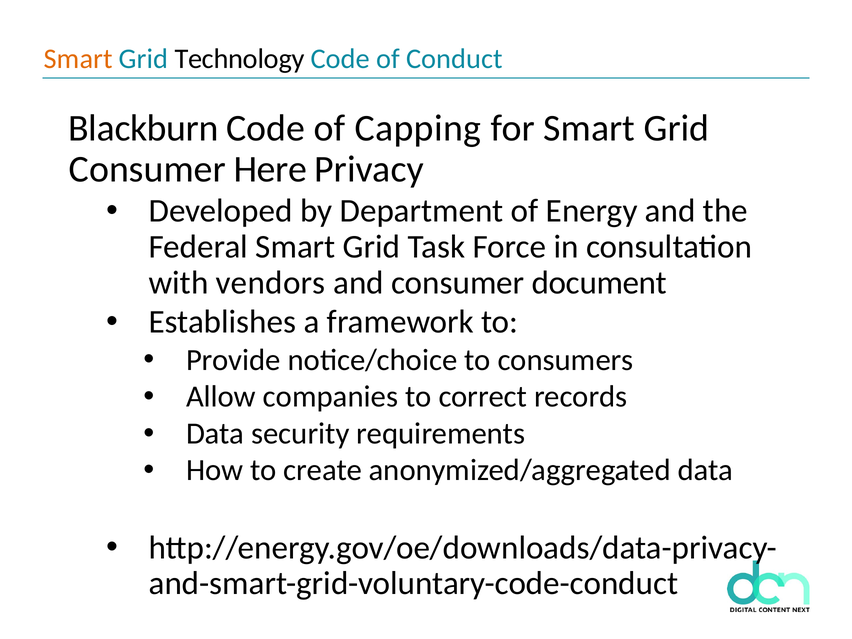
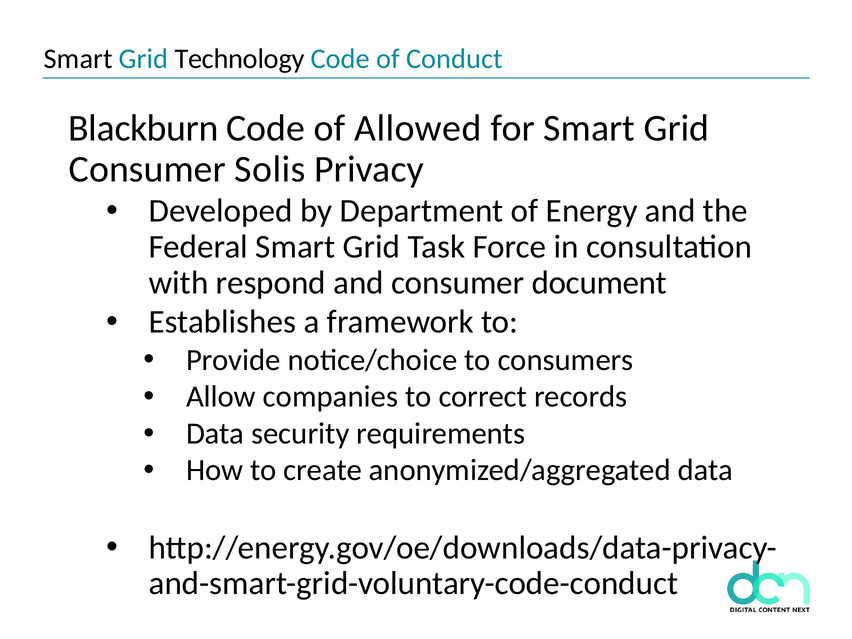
Smart colour: orange -> black (78, 59)
Capping: Capping -> Allowed (418, 128)
Here: Here -> Solis (270, 169)
vendors: vendors -> respond (271, 283)
